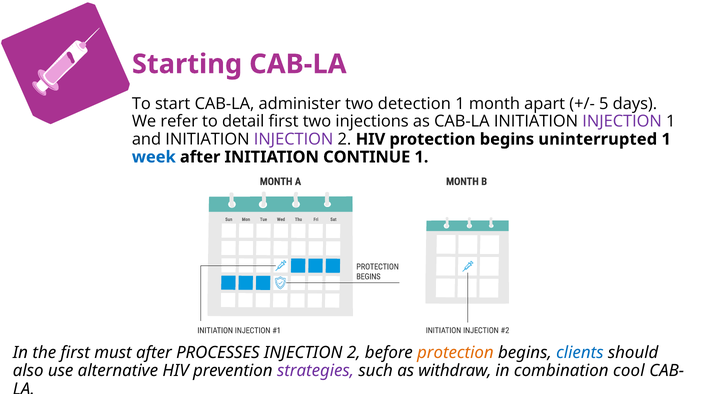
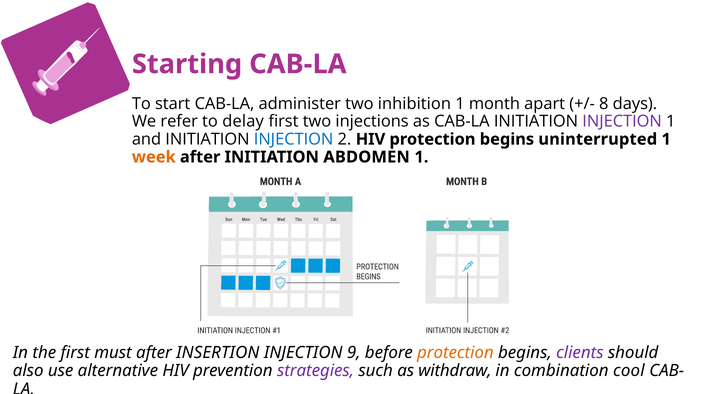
detection: detection -> inhibition (414, 104)
5: 5 -> 8 (604, 104)
detail: detail -> delay (243, 122)
INJECTION colour: purple -> blue (294, 139)
week colour: blue -> orange (154, 157)
CONTINUE: CONTINUE -> ABDOMEN (367, 157)
PROCESSES: PROCESSES -> INSERTION (218, 353)
2: 2 -> 9 (354, 353)
clients colour: blue -> purple (580, 353)
